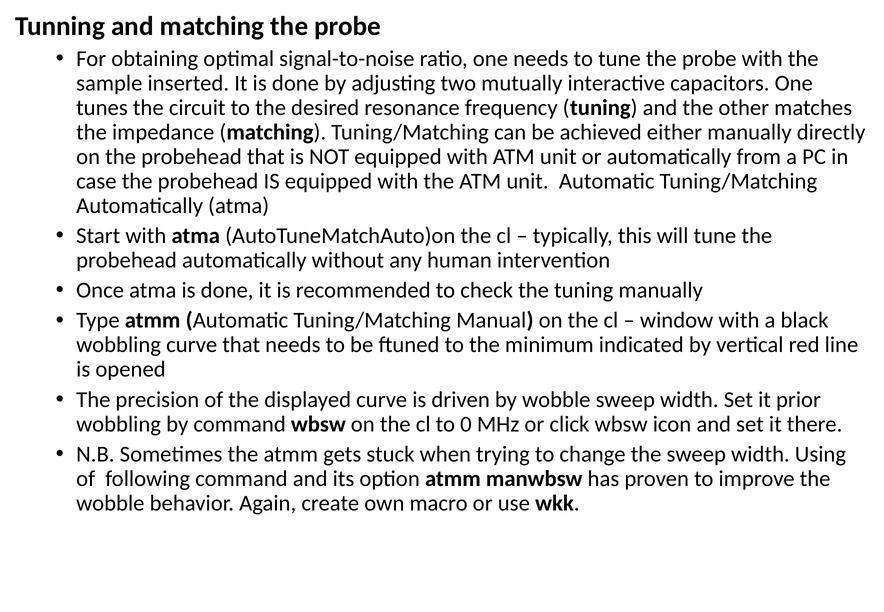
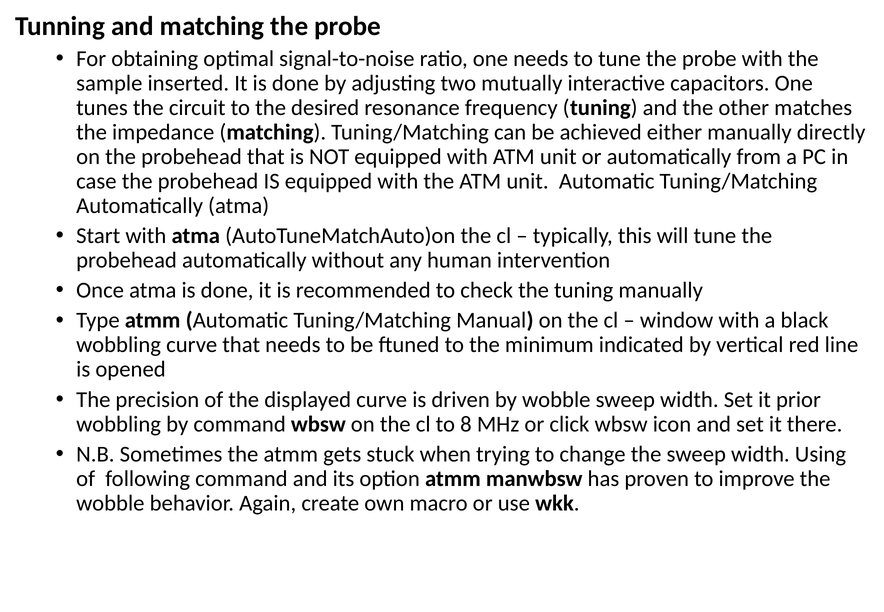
0: 0 -> 8 (466, 424)
